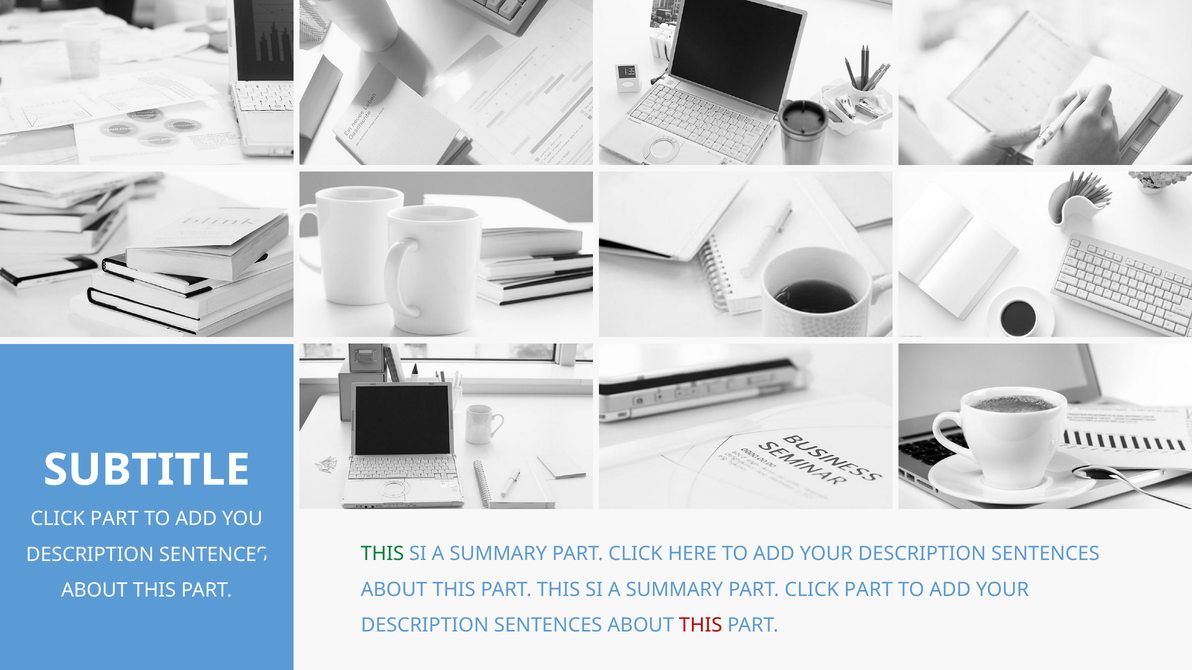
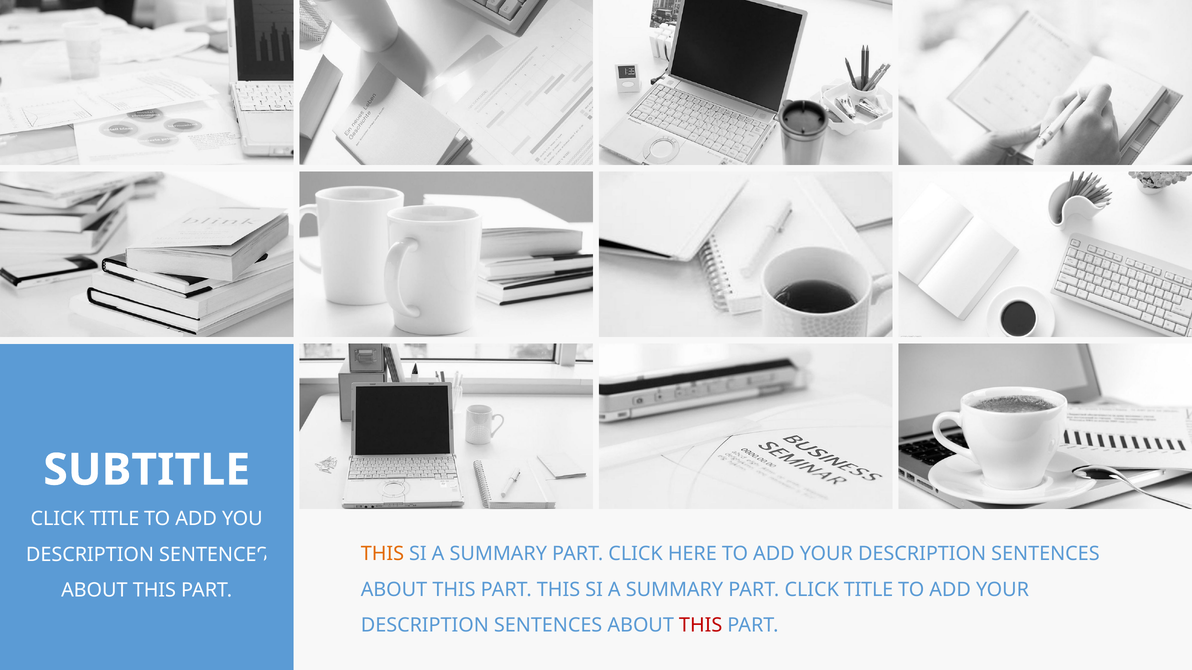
PART: PART -> TITLE (115, 519)
THIS colour: green -> orange (382, 554)
PART CLICK PART: PART -> TITLE (869, 590)
